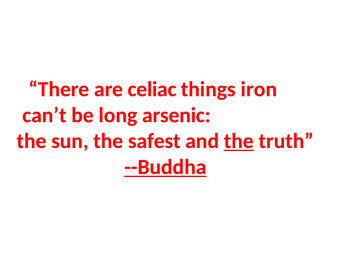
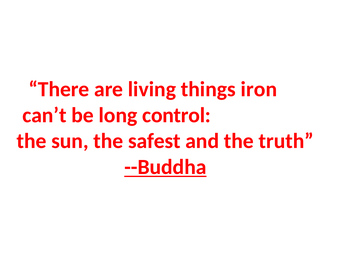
celiac: celiac -> living (152, 89)
arsenic: arsenic -> control (176, 115)
the underline: present -> none (239, 141)
